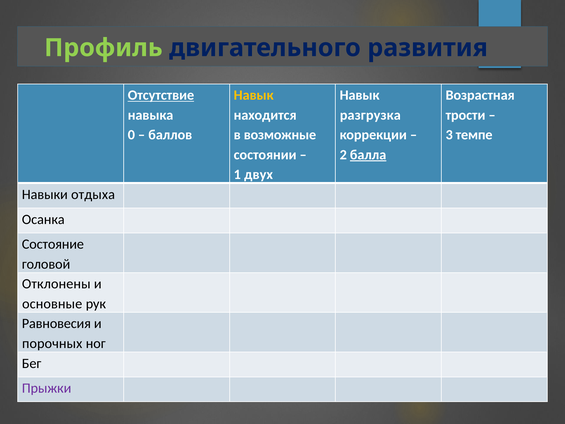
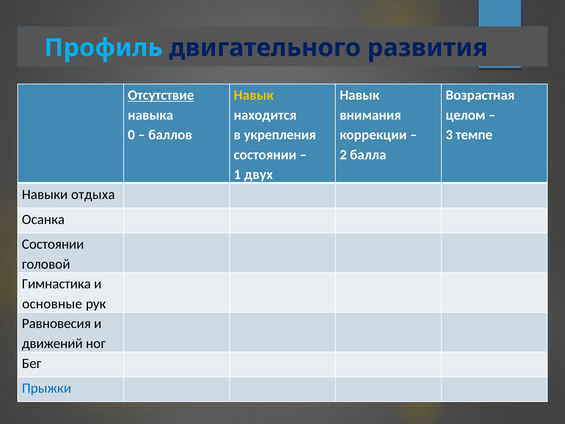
Профиль colour: light green -> light blue (103, 48)
разгрузка: разгрузка -> внимания (370, 115)
трости: трости -> целом (466, 115)
возможные: возможные -> укрепления (280, 135)
балла underline: present -> none (368, 155)
Состояние: Состояние -> Состоянии (53, 244)
Отклонены: Отклонены -> Гимнастика (56, 284)
порочных: порочных -> движений (52, 343)
Прыжки colour: purple -> blue (47, 388)
